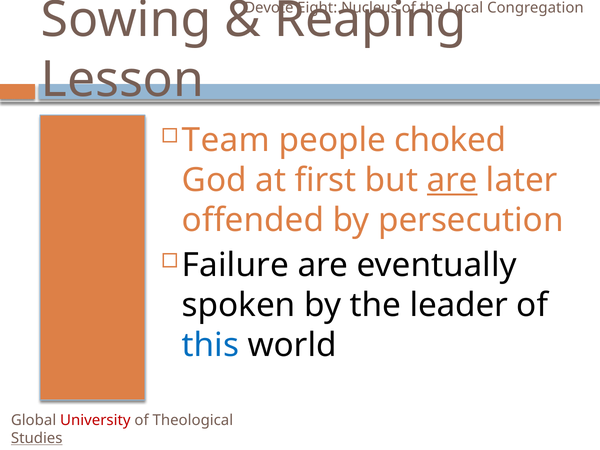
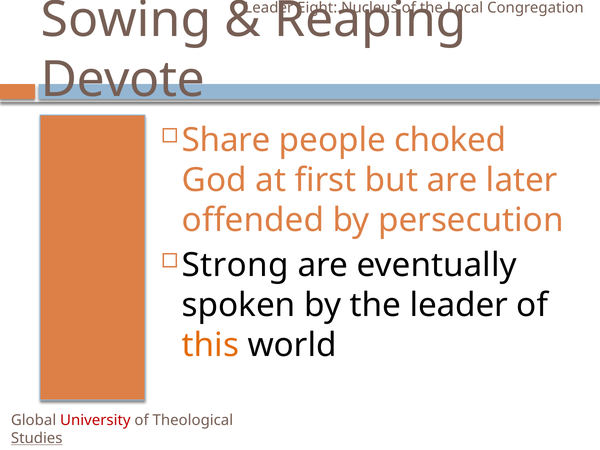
Devote: Devote -> Leader (269, 8)
Lesson: Lesson -> Devote (123, 80)
Team: Team -> Share (226, 140)
are underline: present -> none (452, 180)
Failure: Failure -> Strong (235, 265)
this colour: blue -> orange (210, 345)
